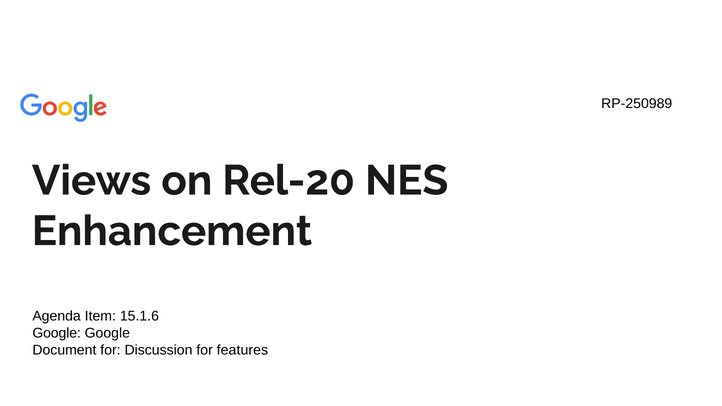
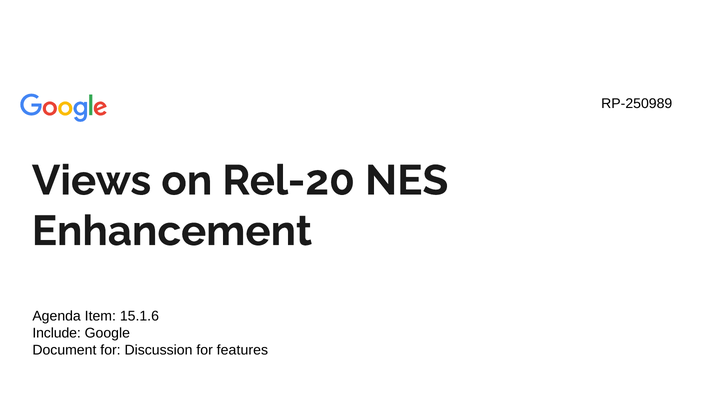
Google: Google -> Include (57, 333)
